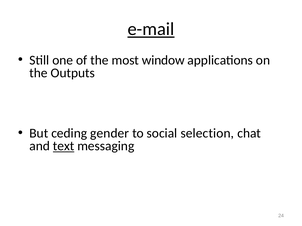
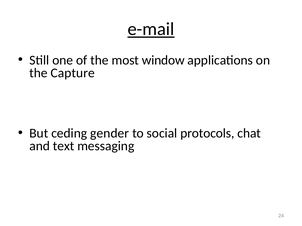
Outputs: Outputs -> Capture (73, 73)
selection: selection -> protocols (207, 133)
text underline: present -> none (64, 146)
